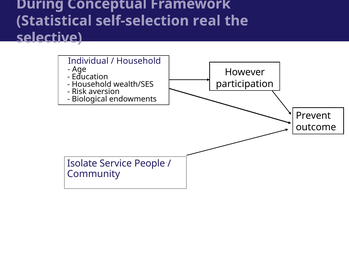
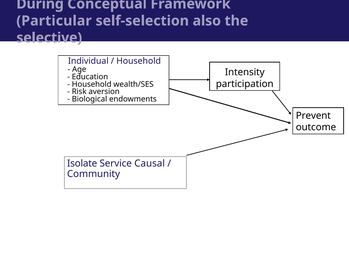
Statistical: Statistical -> Particular (54, 21)
real: real -> also (207, 21)
However: However -> Intensity (245, 72)
People: People -> Causal (150, 163)
